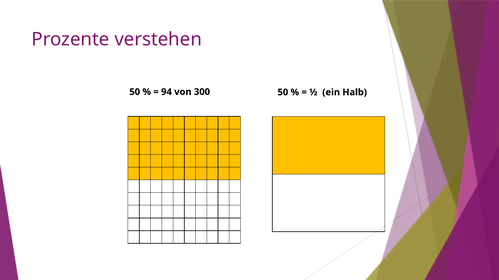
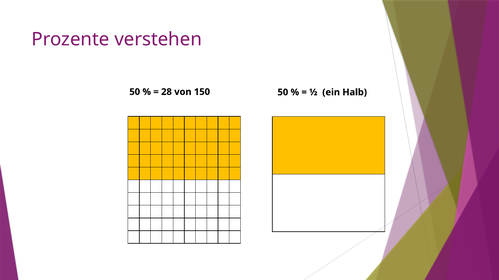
94: 94 -> 28 (166, 92)
300: 300 -> 150 (202, 92)
